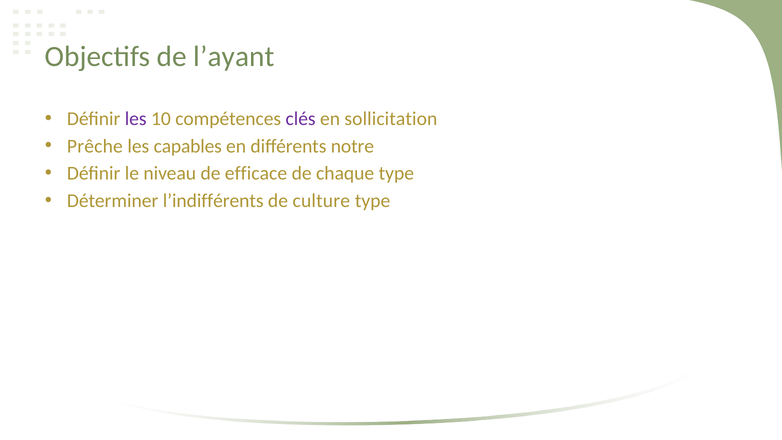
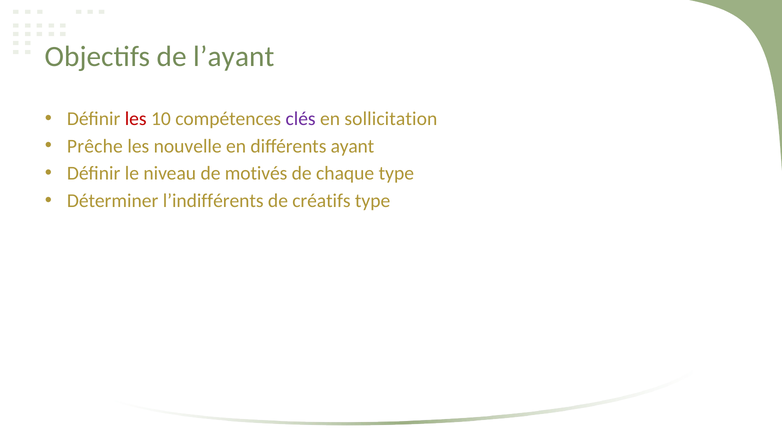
les colour: purple -> red (136, 119)
capables: capables -> nouvelle (188, 146)
notre: notre -> ayant (352, 146)
efficace: efficace -> motivés (256, 173)
culture: culture -> créatifs (321, 201)
